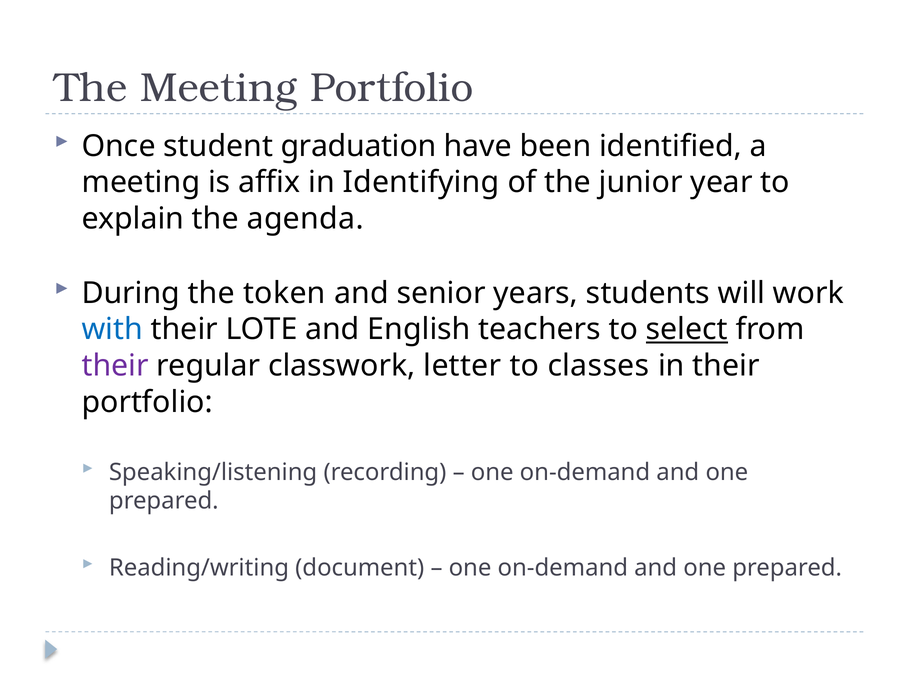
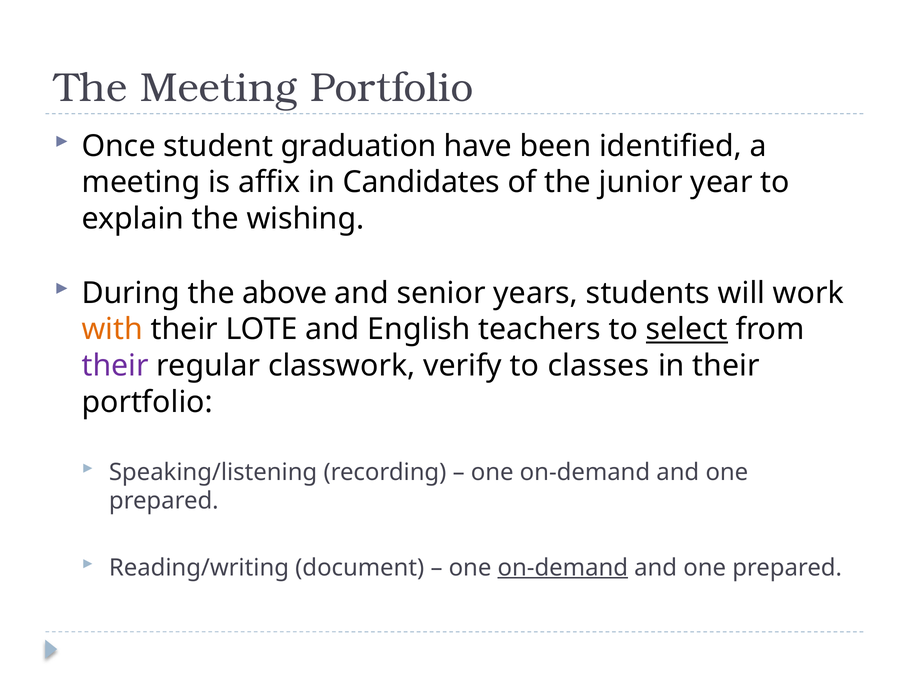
Identifying: Identifying -> Candidates (421, 182)
agenda: agenda -> wishing (305, 219)
token: token -> above (285, 293)
with colour: blue -> orange (112, 329)
letter: letter -> verify (463, 366)
on-demand underline: none -> present (563, 567)
